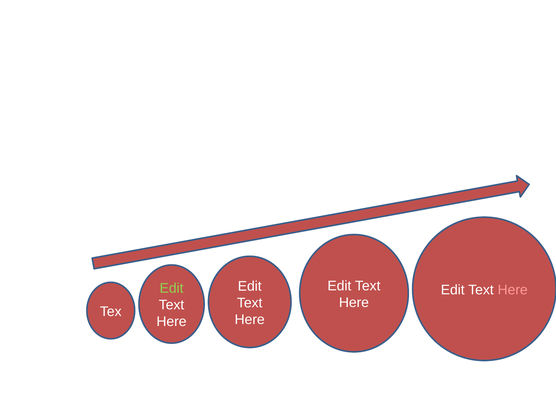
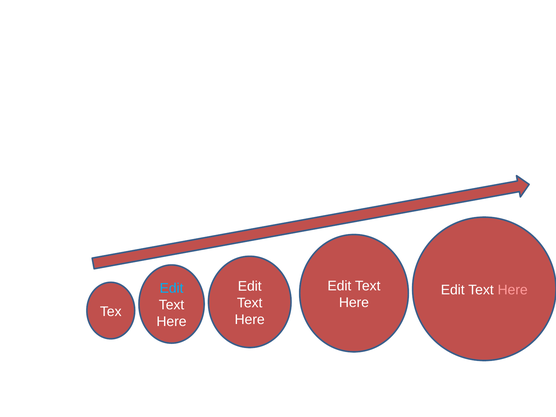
Edit colour: light green -> light blue (172, 288)
